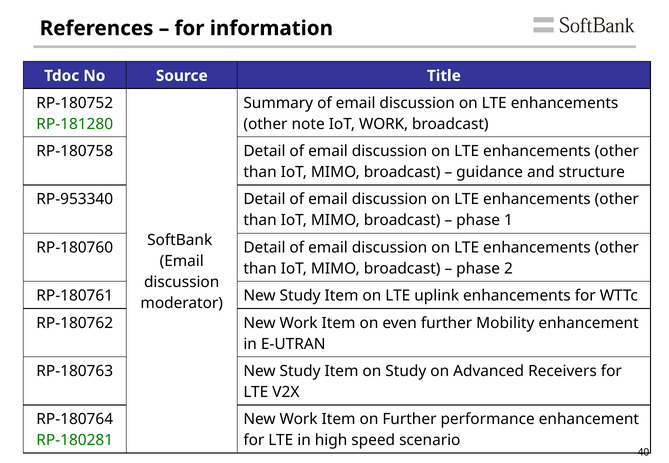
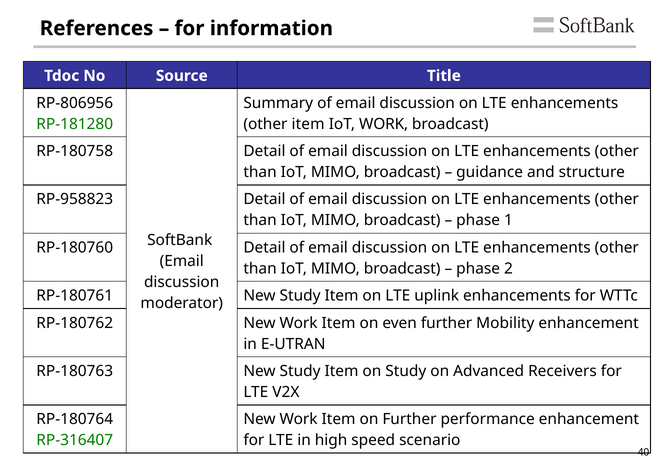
RP-180752: RP-180752 -> RP-806956 (75, 103)
other note: note -> item (308, 124)
RP-953340: RP-953340 -> RP-958823 (75, 199)
RP-180281: RP-180281 -> RP-316407 (75, 441)
